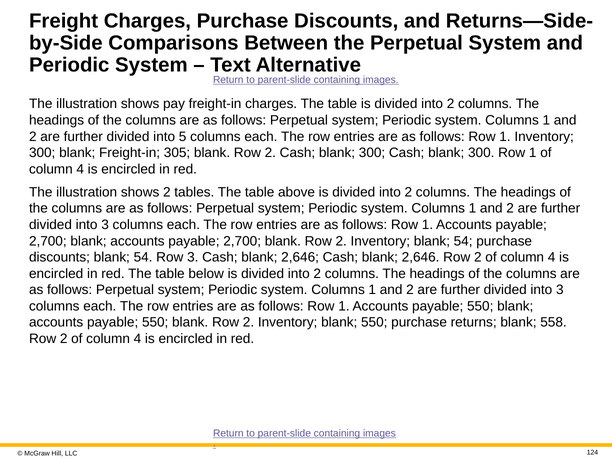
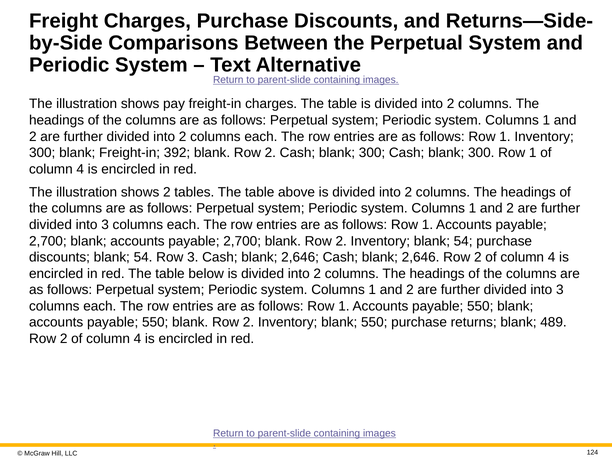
further divided into 5: 5 -> 2 (183, 137)
305: 305 -> 392 (177, 153)
558: 558 -> 489 (554, 322)
